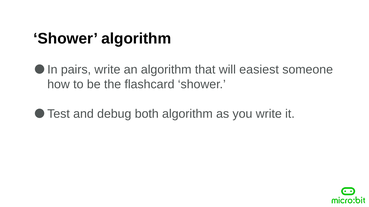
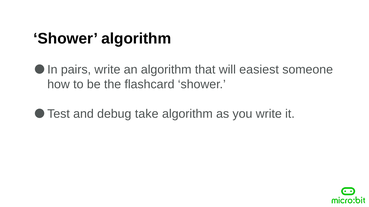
both: both -> take (147, 114)
